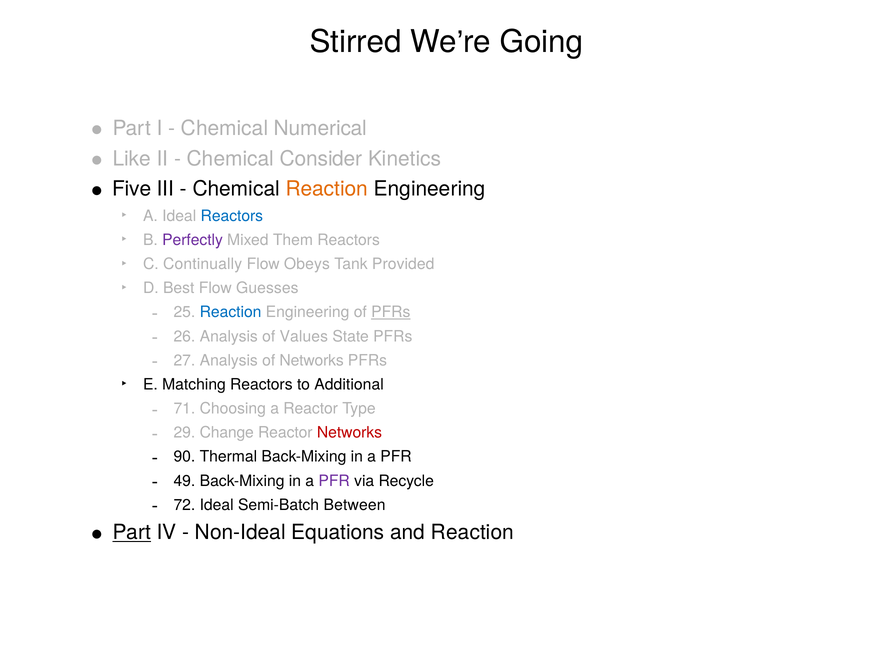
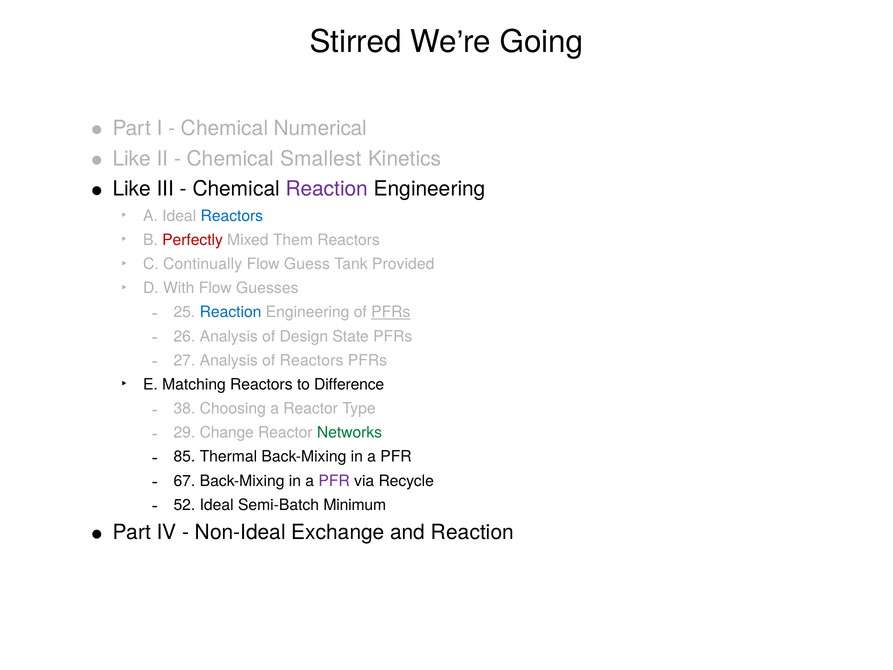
Consider: Consider -> Smallest (321, 159)
Five: Five -> Like (132, 189)
Reaction colour: orange -> purple (327, 189)
Perfectly colour: purple -> red (193, 240)
Obeys: Obeys -> Guess (307, 264)
Best: Best -> With (179, 288)
Values: Values -> Design (304, 336)
of Networks: Networks -> Reactors (311, 360)
Additional: Additional -> Difference (349, 384)
71: 71 -> 38 (184, 408)
Networks colour: red -> green (349, 433)
90: 90 -> 85 (184, 457)
49: 49 -> 67 (184, 481)
72: 72 -> 52 (184, 505)
Between: Between -> Minimum (355, 505)
Part underline: present -> none (132, 532)
Equations: Equations -> Exchange (338, 532)
